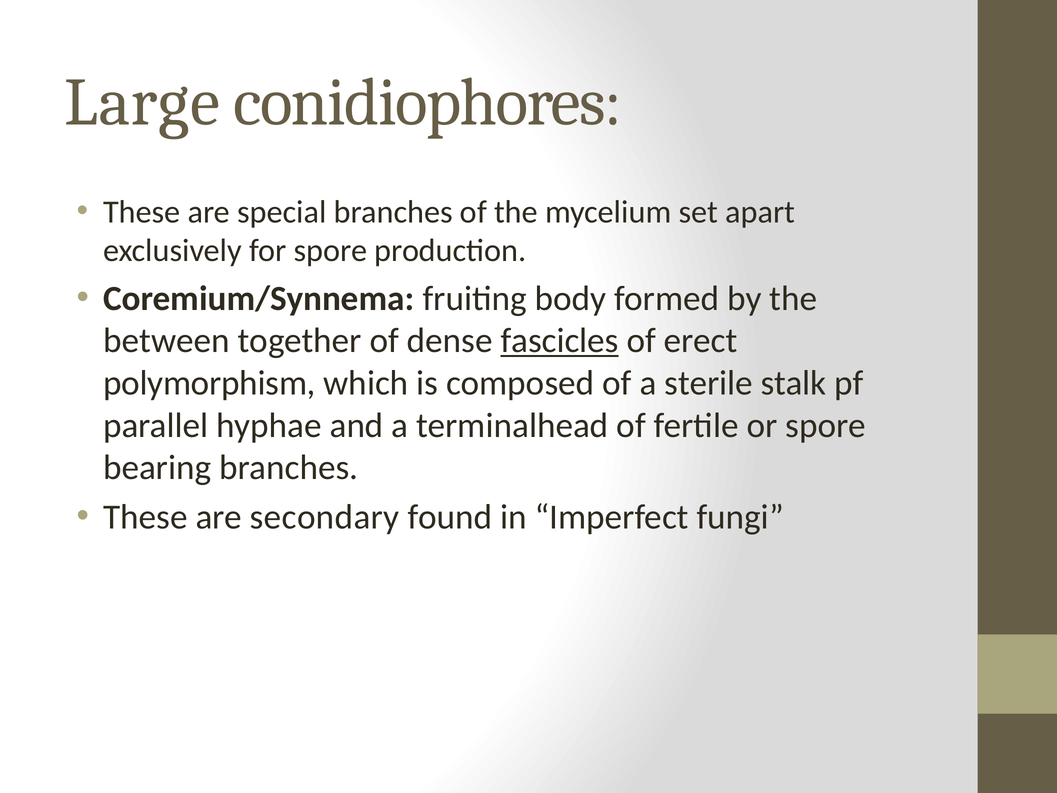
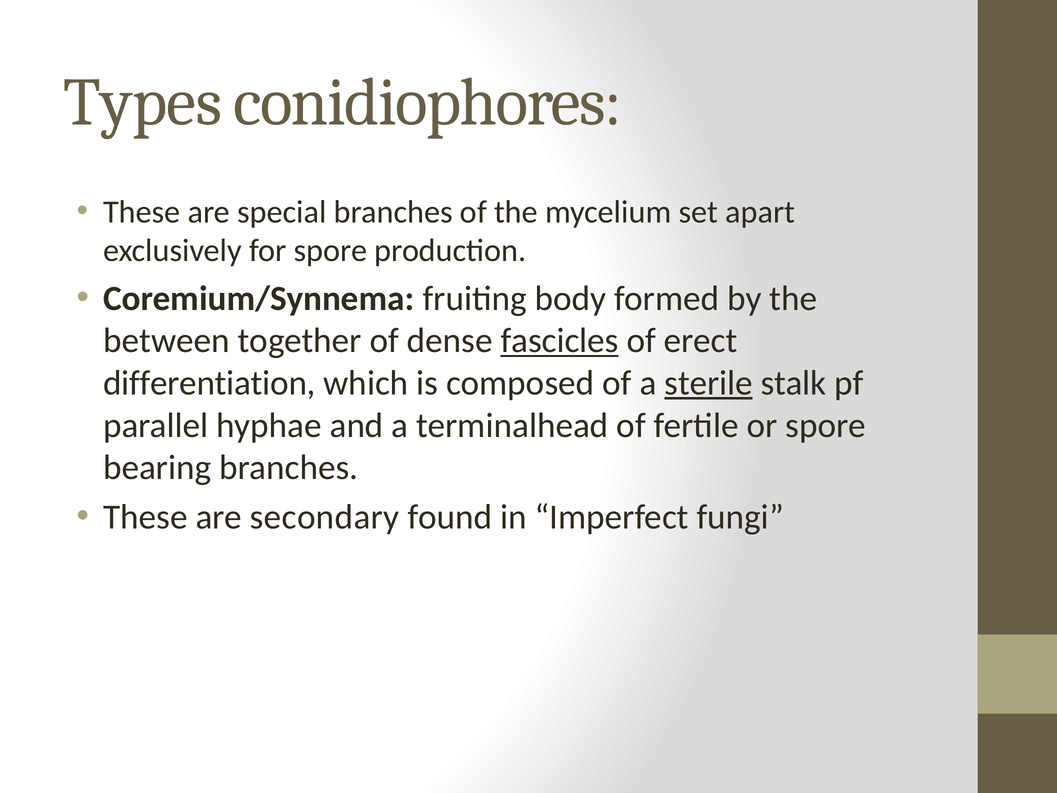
Large: Large -> Types (143, 103)
polymorphism: polymorphism -> differentiation (209, 383)
sterile underline: none -> present (709, 383)
